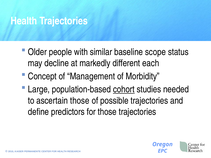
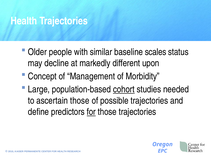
scope: scope -> scales (156, 52)
each: each -> upon (151, 63)
for underline: none -> present (91, 112)
